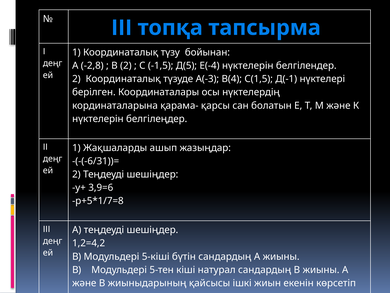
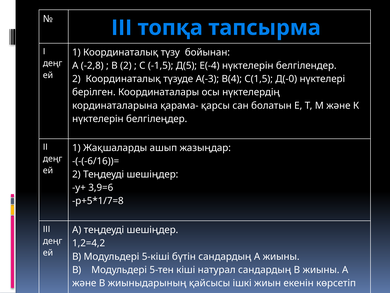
Д(-1: Д(-1 -> Д(-0 (286, 79)
-(-(-6/31))=: -(-(-6/31))= -> -(-(-6/16))= (96, 161)
